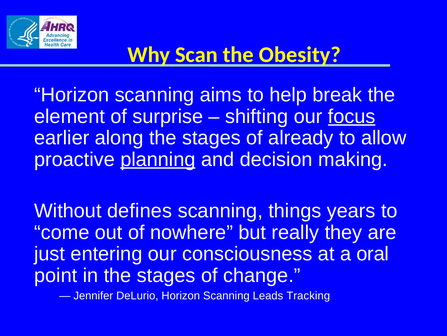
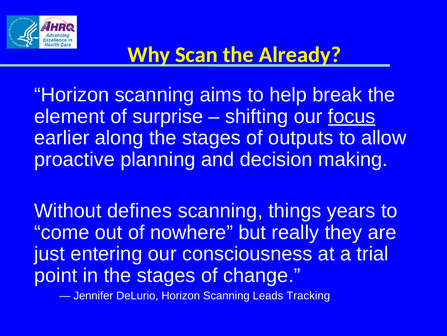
Obesity: Obesity -> Already (300, 55)
already: already -> outputs (301, 138)
planning underline: present -> none (158, 159)
oral: oral -> trial (373, 254)
